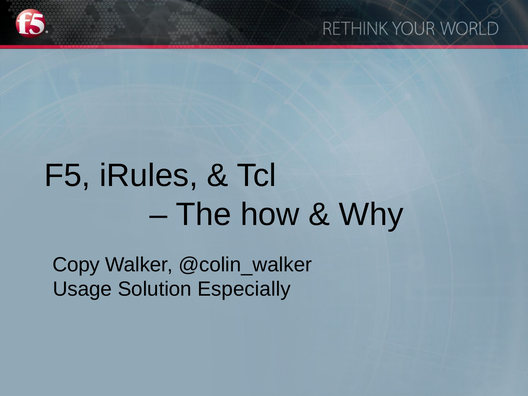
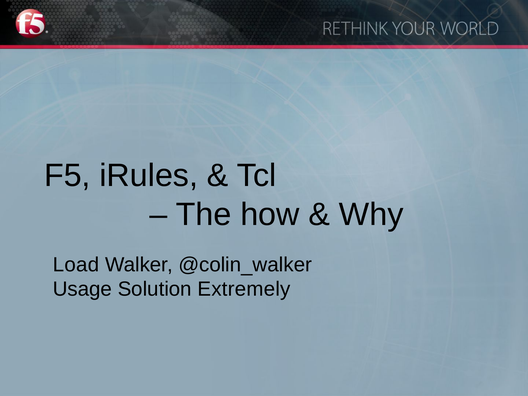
Copy: Copy -> Load (76, 265)
Especially: Especially -> Extremely (244, 289)
